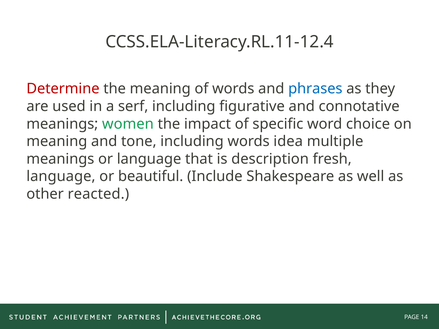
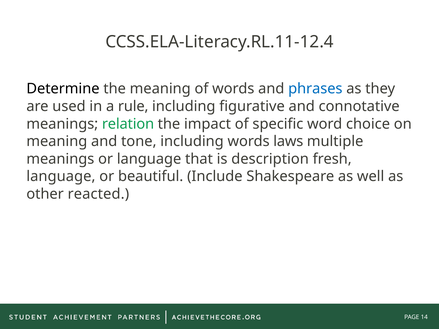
Determine colour: red -> black (63, 89)
serf: serf -> rule (133, 106)
women: women -> relation (128, 124)
idea: idea -> laws (288, 142)
